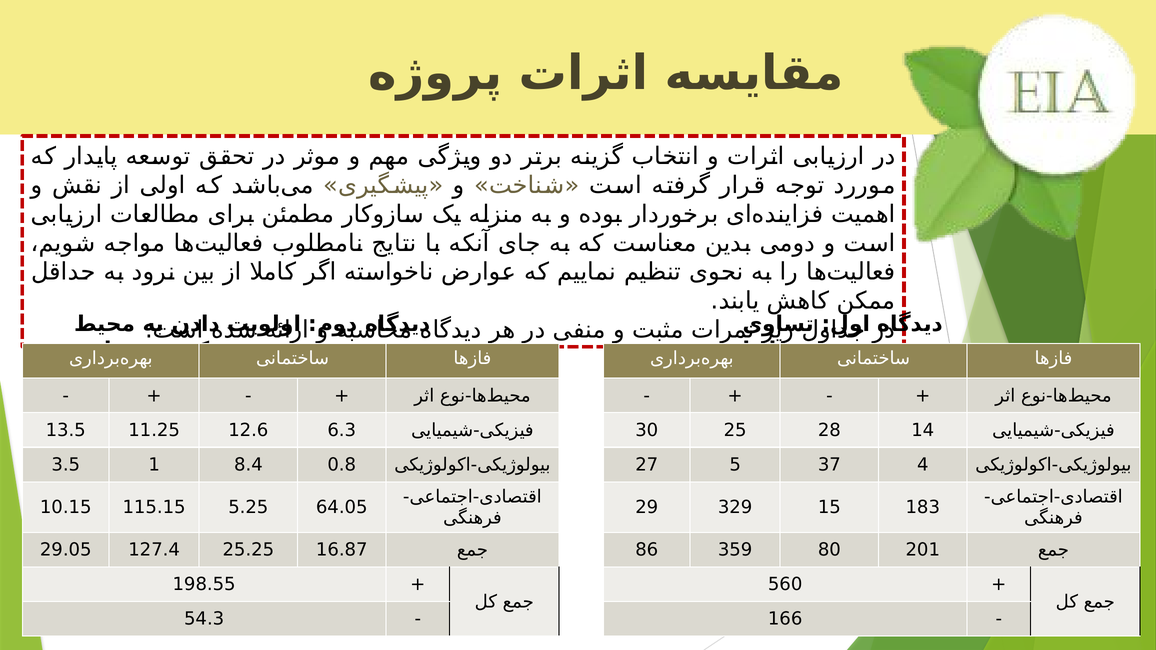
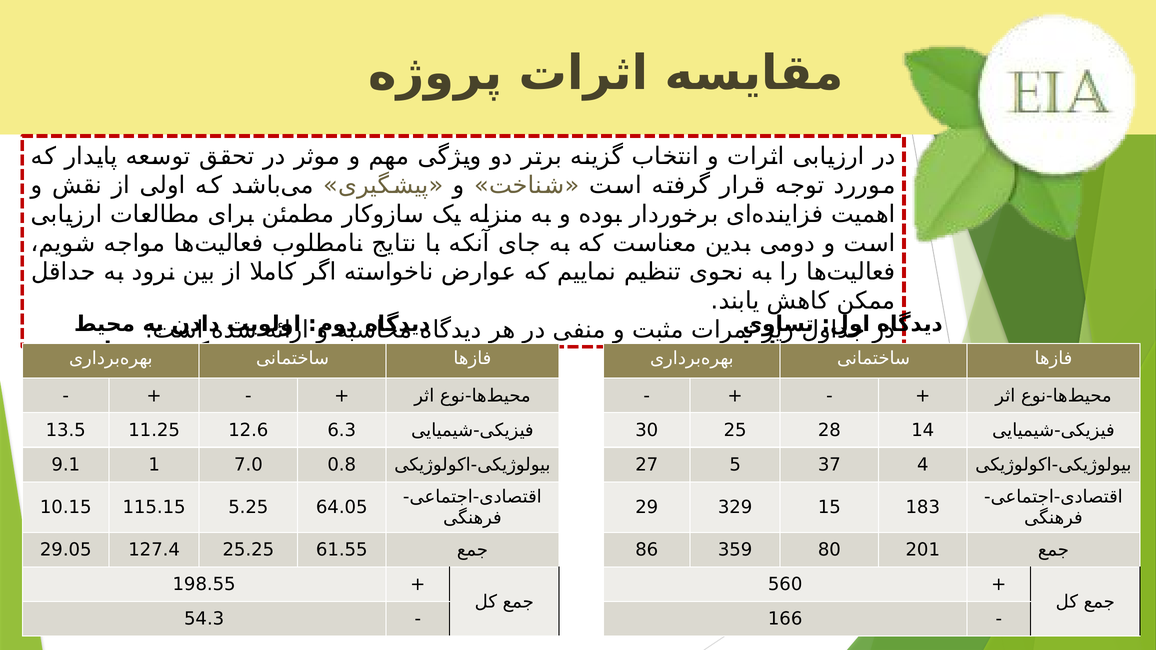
3.5: 3.5 -> 9.1 (66, 465)
8.4: 8.4 -> 7.0 (248, 465)
16.87: 16.87 -> 61.55 (342, 550)
